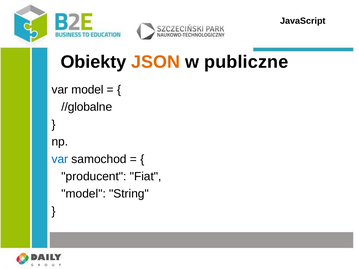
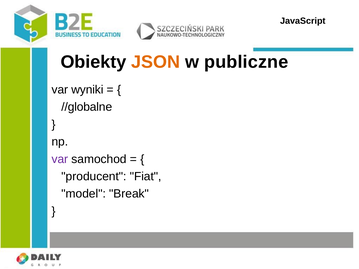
var model: model -> wyniki (87, 90)
var colour: blue -> purple (60, 159)
String: String -> Break (129, 194)
